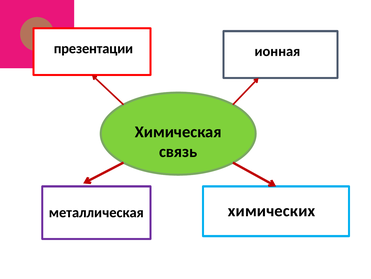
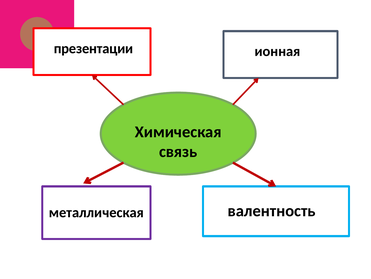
химических: химических -> валентность (272, 210)
